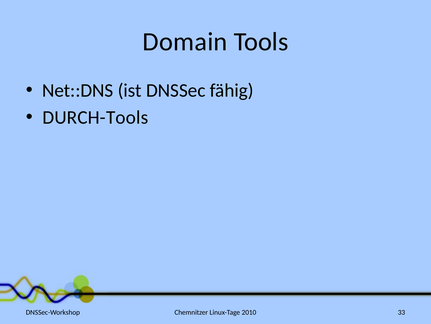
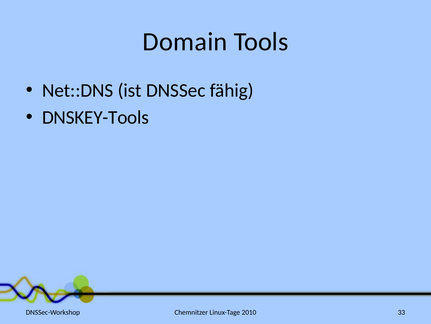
DURCH-Tools: DURCH-Tools -> DNSKEY-Tools (95, 117)
